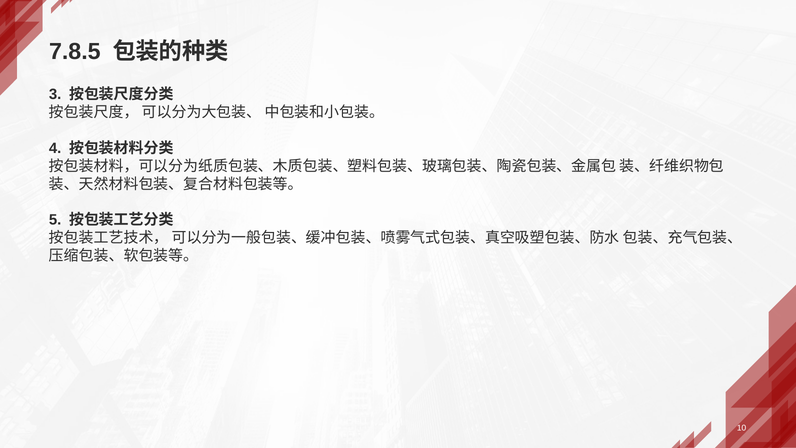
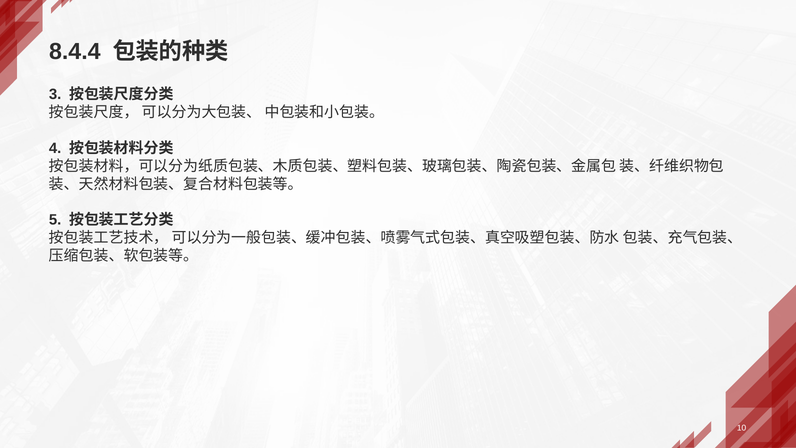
7.8.5: 7.8.5 -> 8.4.4 (75, 51)
